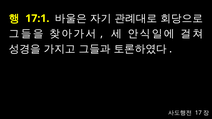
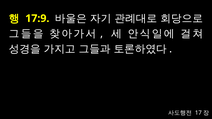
17:1: 17:1 -> 17:9 (37, 18)
